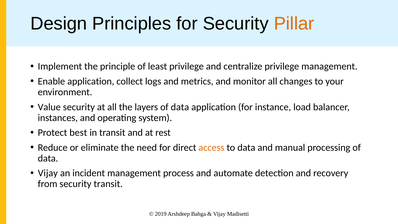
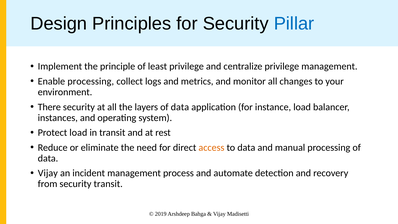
Pillar colour: orange -> blue (294, 24)
Enable application: application -> processing (91, 81)
Value: Value -> There (49, 107)
Protect best: best -> load (78, 133)
